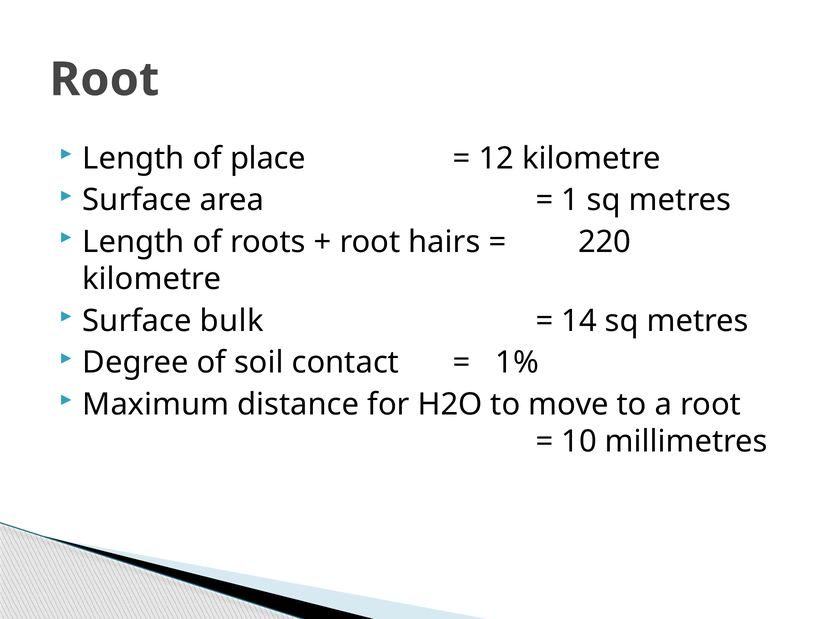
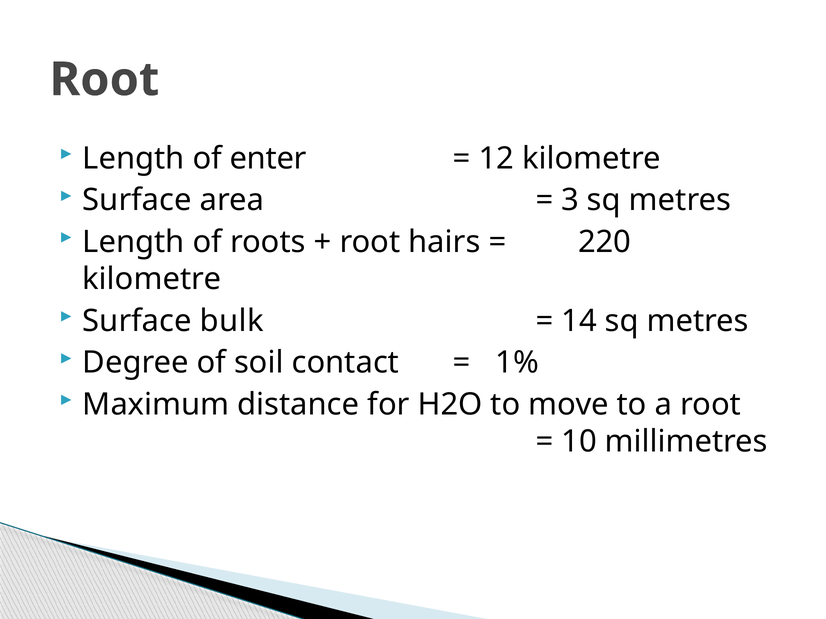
place: place -> enter (268, 159)
1: 1 -> 3 (570, 200)
